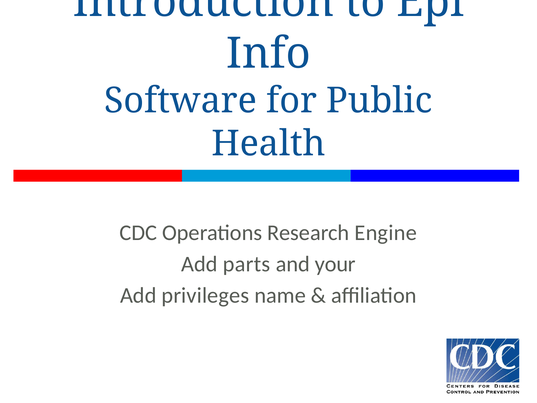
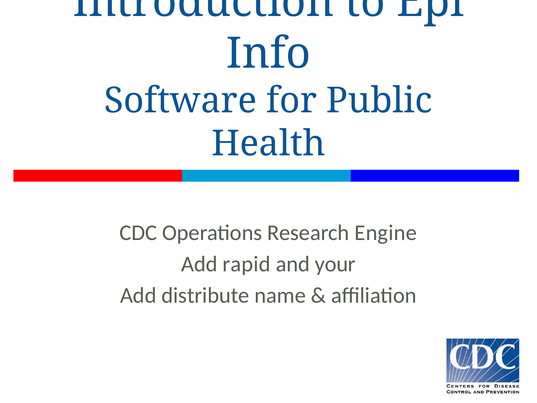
parts: parts -> rapid (247, 264)
privileges: privileges -> distribute (205, 295)
